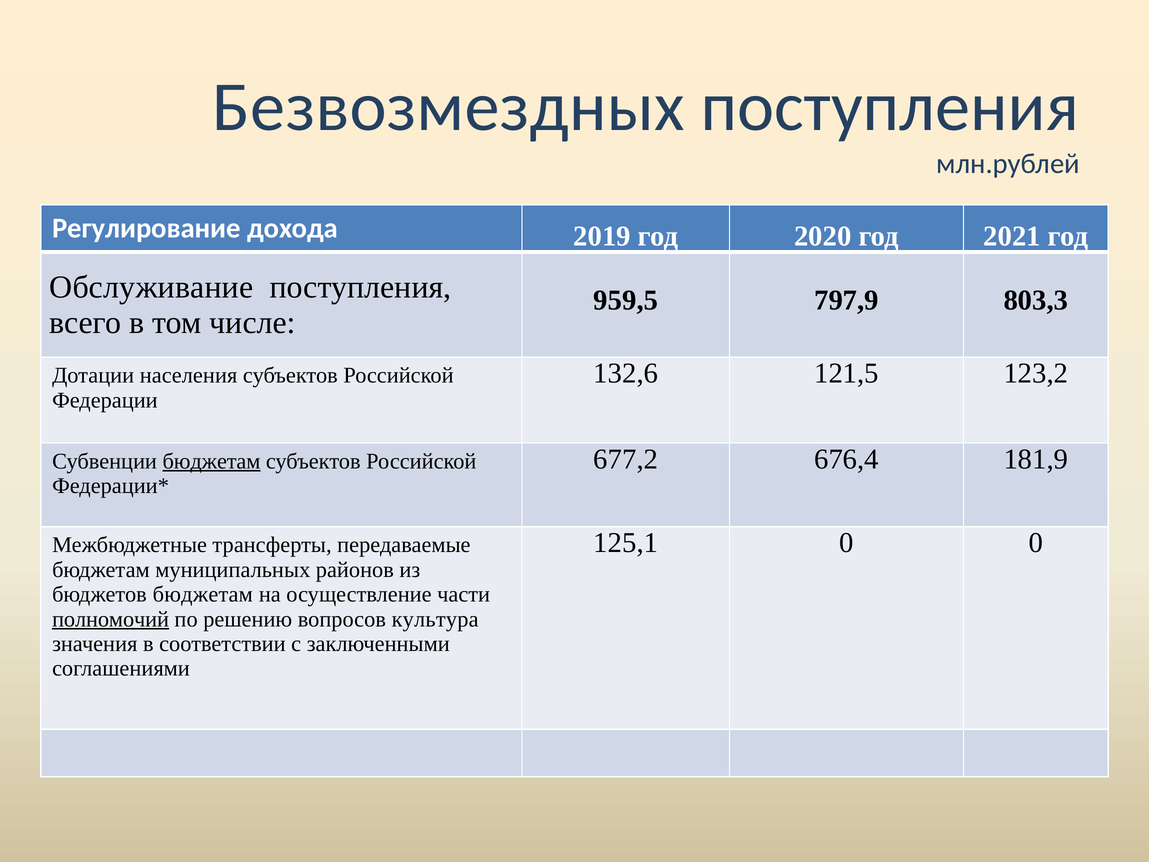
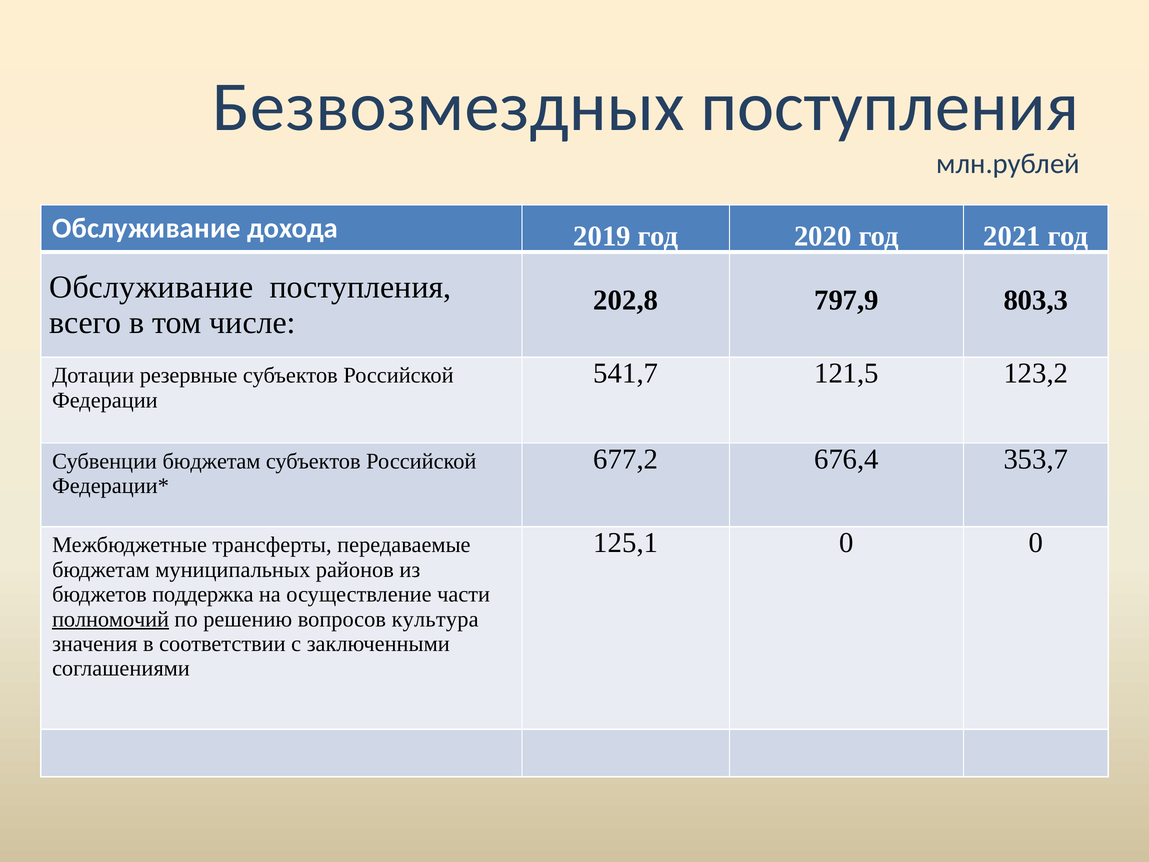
Регулирование: Регулирование -> Обслуживание (146, 228)
959,5: 959,5 -> 202,8 (626, 300)
132,6: 132,6 -> 541,7 (626, 373)
населения: населения -> резервные (189, 375)
181,9: 181,9 -> 353,7 (1036, 459)
бюджетам underline: present -> none (212, 461)
бюджетов бюджетам: бюджетам -> поддержка (203, 594)
